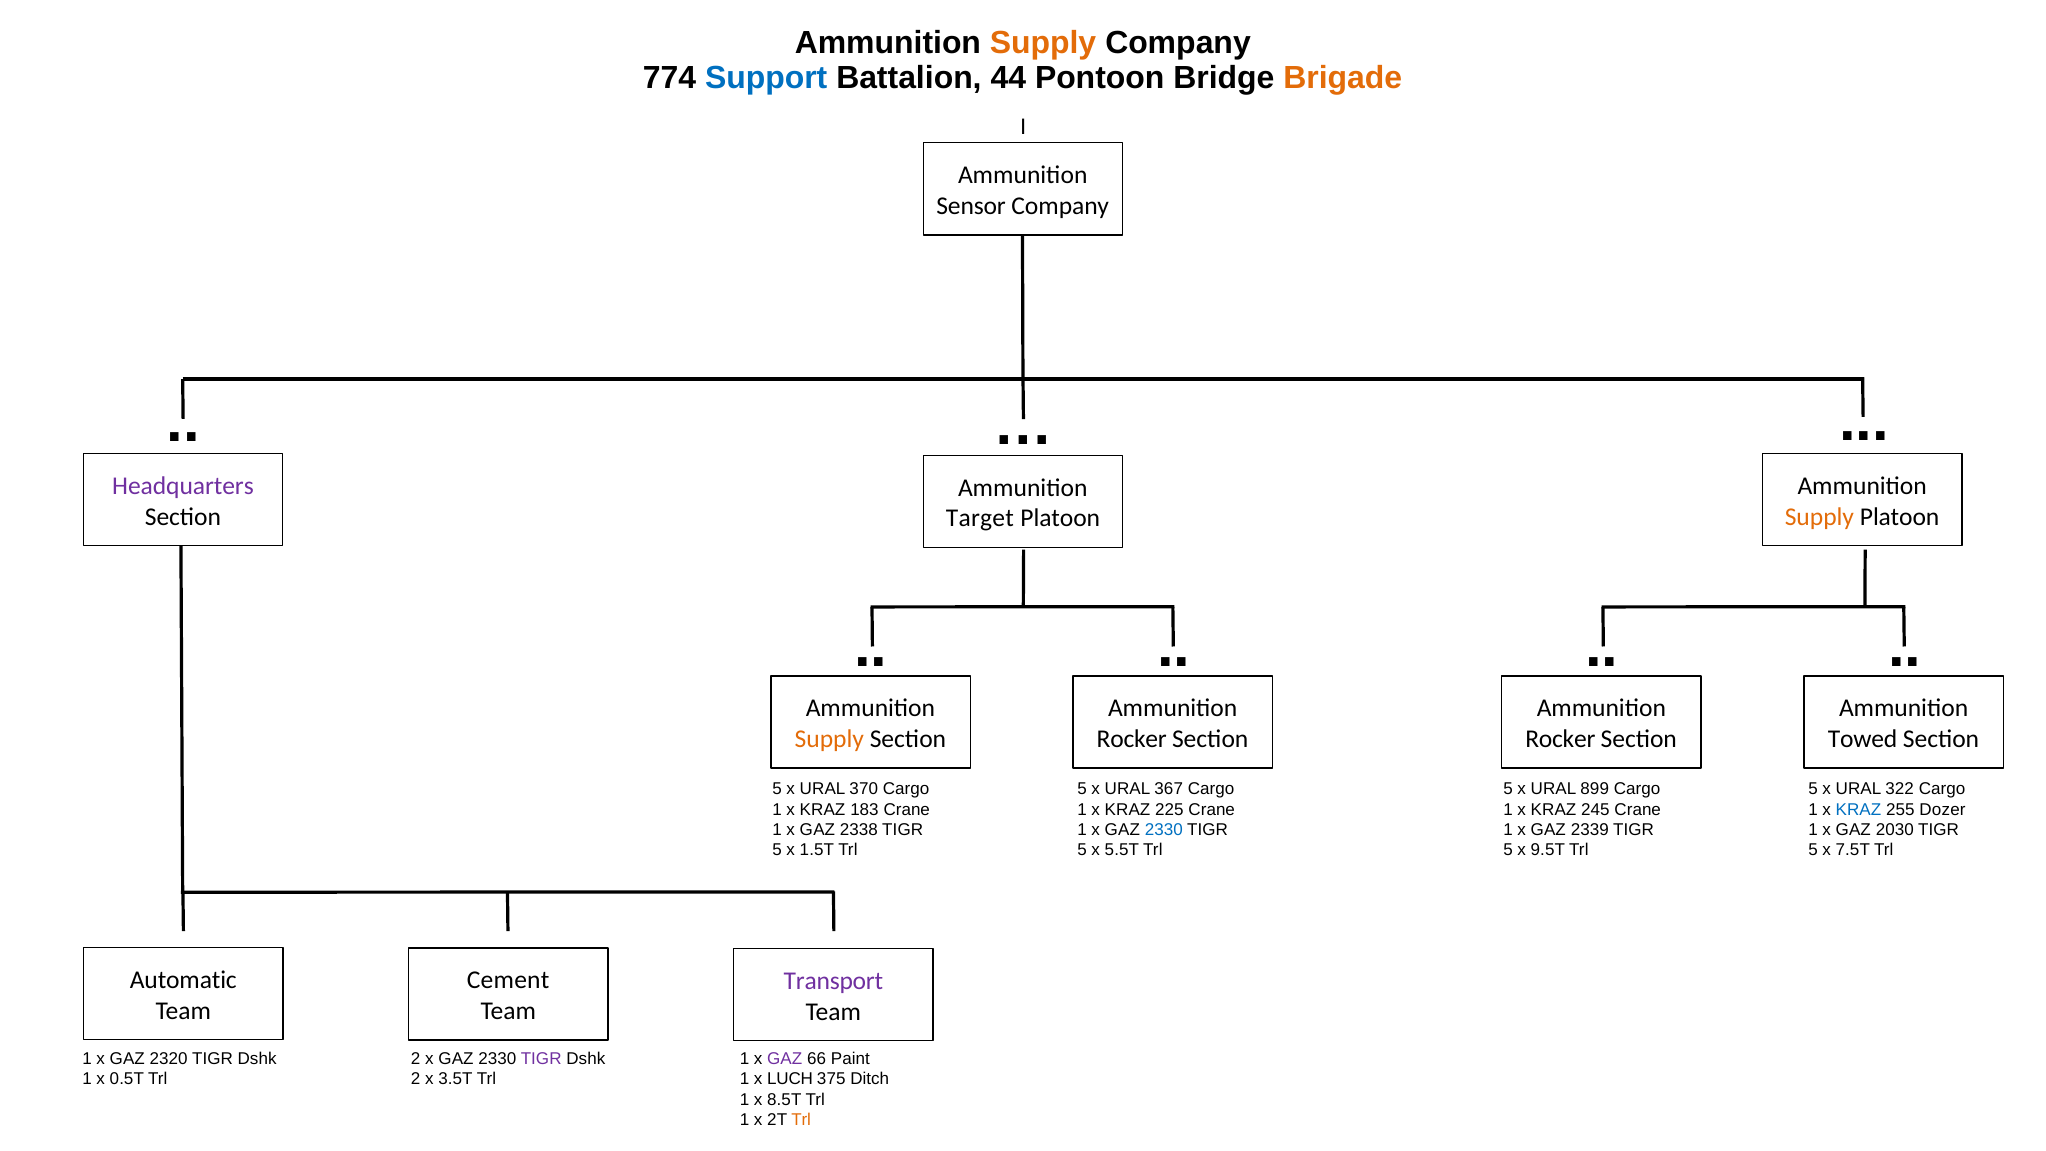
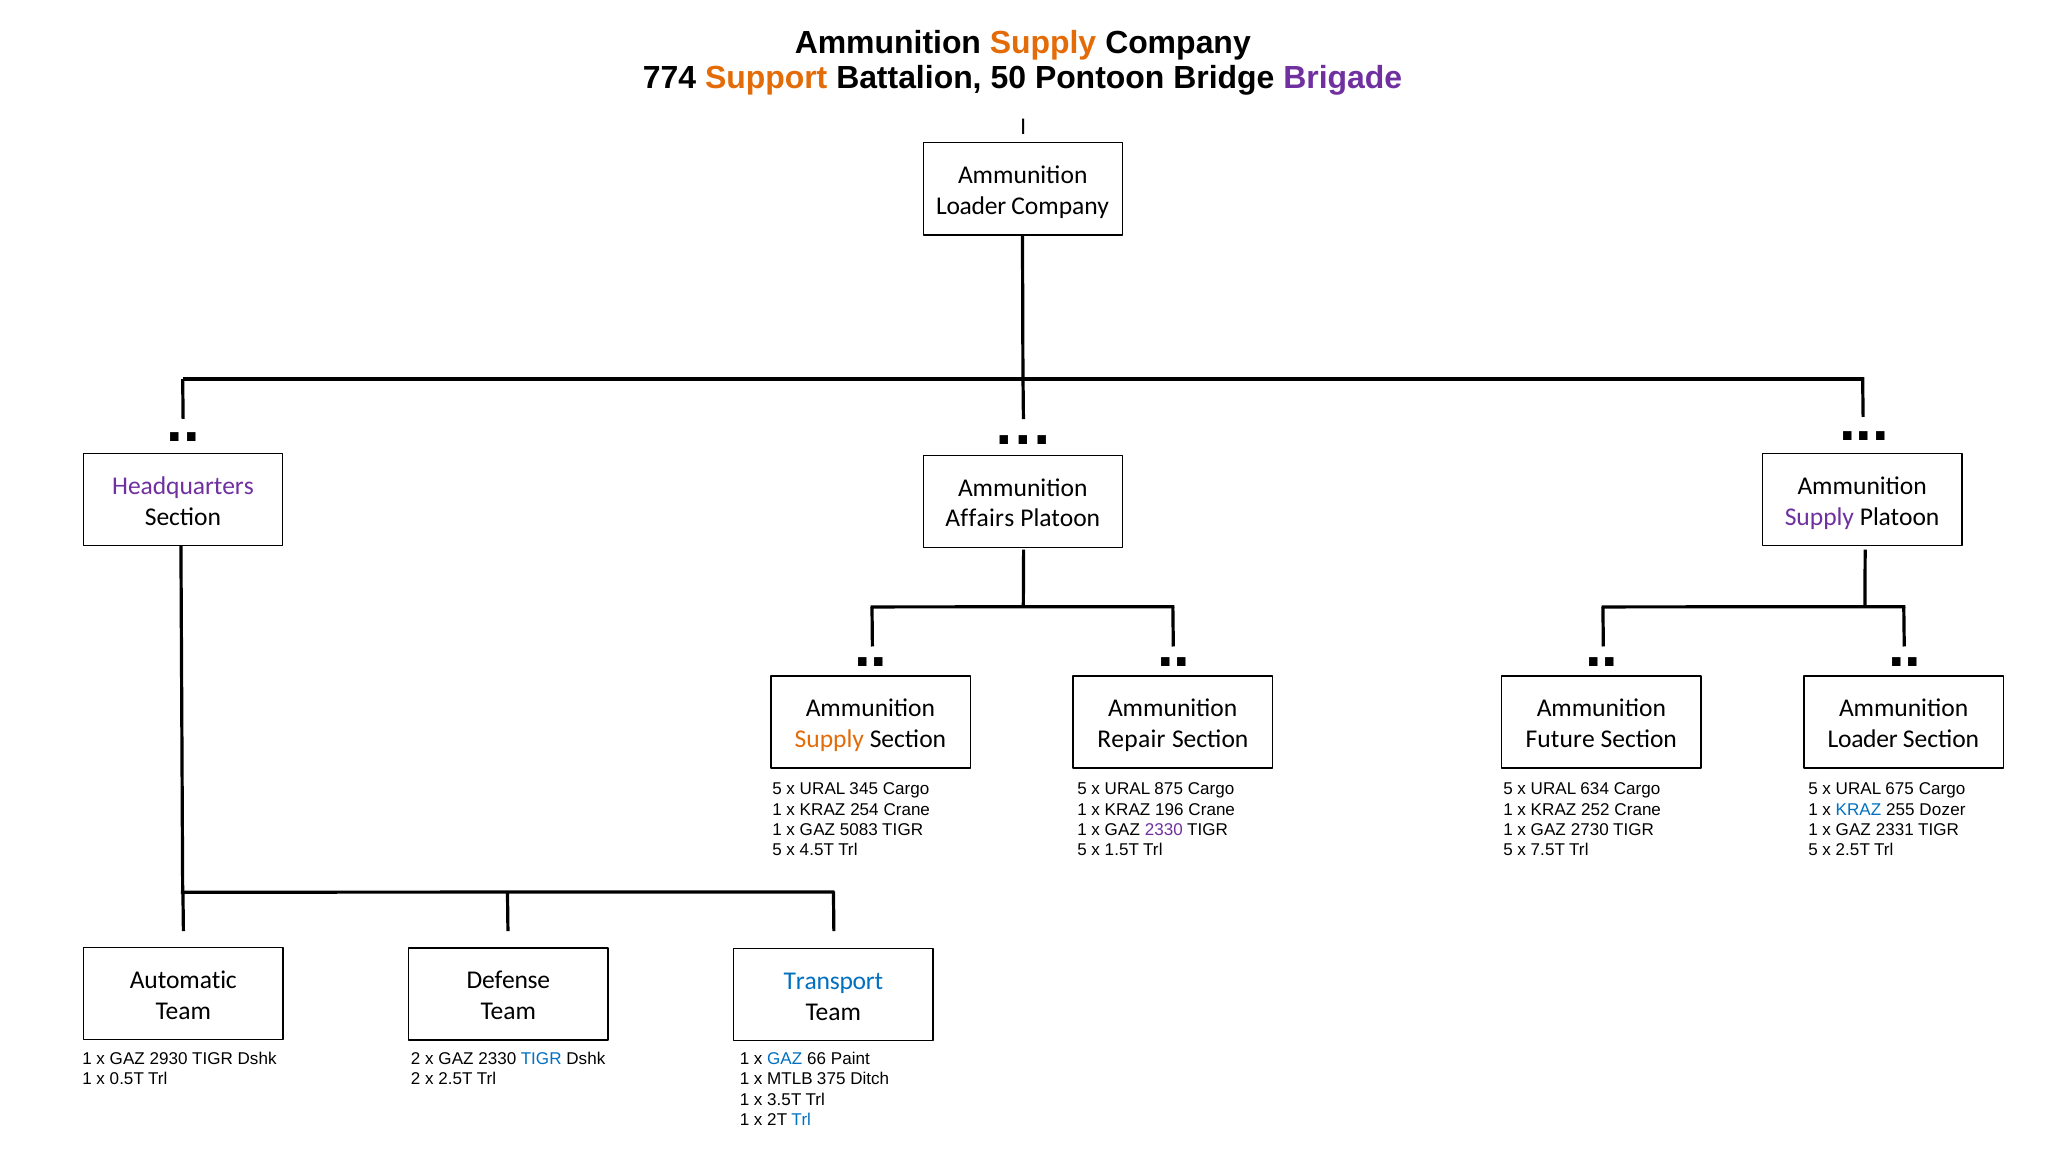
Support colour: blue -> orange (766, 77)
44: 44 -> 50 (1008, 77)
Brigade colour: orange -> purple (1343, 77)
Sensor: Sensor -> Loader (971, 206)
Supply colour: orange -> purple (1819, 517)
Target: Target -> Affairs (980, 518)
Rocker: Rocker -> Repair (1131, 739)
Rocker: Rocker -> Future (1560, 739)
Towed: Towed -> Loader (1863, 739)
370: 370 -> 345 (864, 789)
367: 367 -> 875 (1169, 789)
899: 899 -> 634 (1595, 789)
322: 322 -> 675 (1900, 789)
183: 183 -> 254 (864, 809)
225: 225 -> 196 (1169, 809)
245: 245 -> 252 (1595, 809)
2338: 2338 -> 5083 (859, 830)
2330 colour: blue -> purple (1164, 830)
2339: 2339 -> 2730 (1590, 830)
2030: 2030 -> 2331 (1895, 830)
1.5T: 1.5T -> 4.5T (817, 850)
5.5T: 5.5T -> 1.5T (1122, 850)
9.5T: 9.5T -> 7.5T (1548, 850)
5 x 7.5T: 7.5T -> 2.5T (1853, 850)
Cement: Cement -> Defense (508, 980)
Transport colour: purple -> blue (833, 981)
2320: 2320 -> 2930 (169, 1058)
TIGR colour: purple -> blue (541, 1058)
GAZ colour: purple -> blue (785, 1058)
2 x 3.5T: 3.5T -> 2.5T (455, 1079)
LUCH: LUCH -> MTLB (790, 1079)
8.5T: 8.5T -> 3.5T (784, 1099)
Trl colour: orange -> blue (801, 1120)
